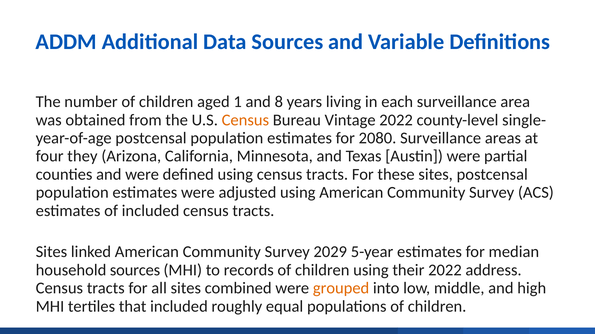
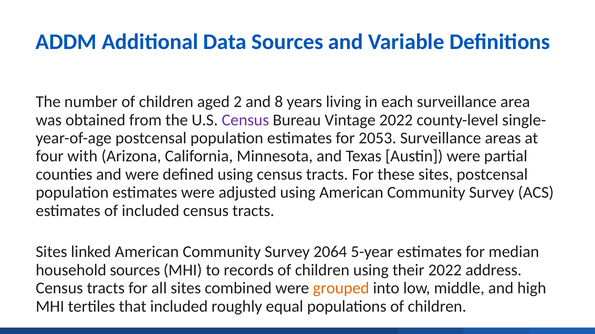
1: 1 -> 2 (238, 102)
Census colour: orange -> purple (245, 120)
2080: 2080 -> 2053 (377, 138)
they: they -> with (82, 157)
2029: 2029 -> 2064 (330, 252)
